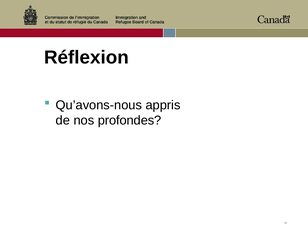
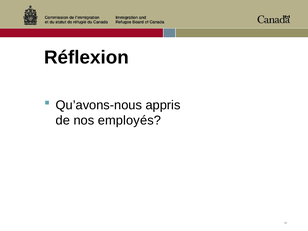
profondes: profondes -> employés (129, 121)
